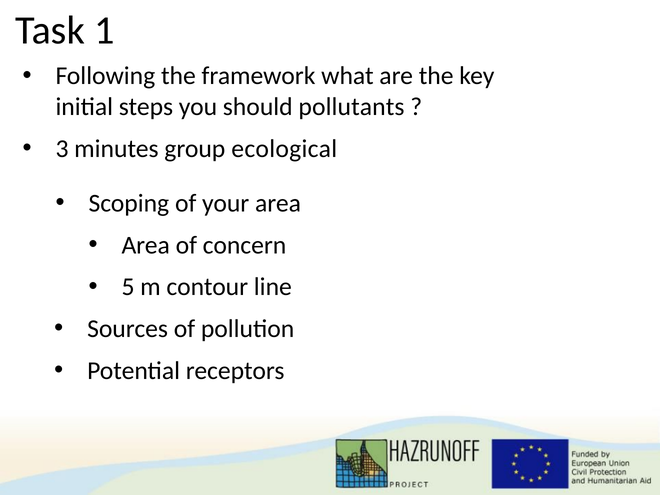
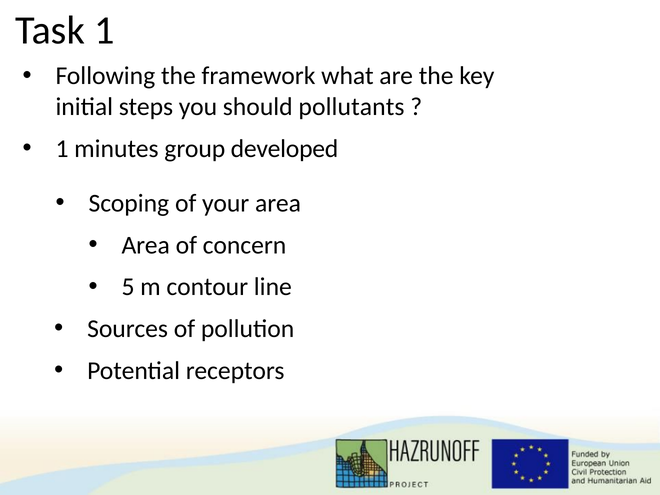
3: 3 -> 1 (62, 149)
ecological: ecological -> developed (285, 149)
